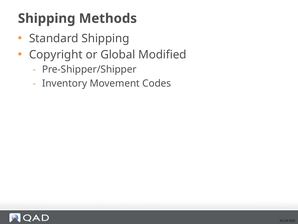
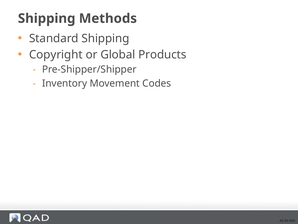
Modified: Modified -> Products (162, 55)
